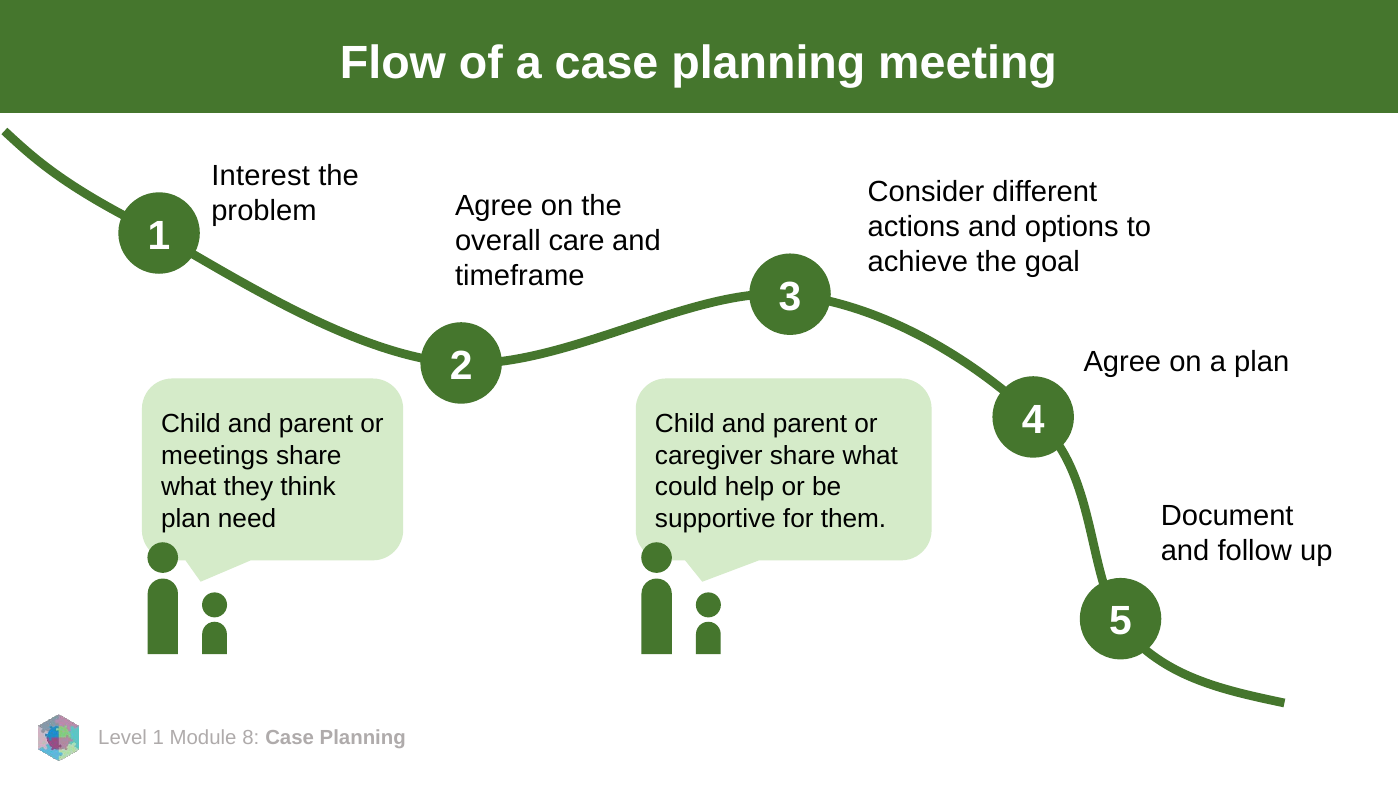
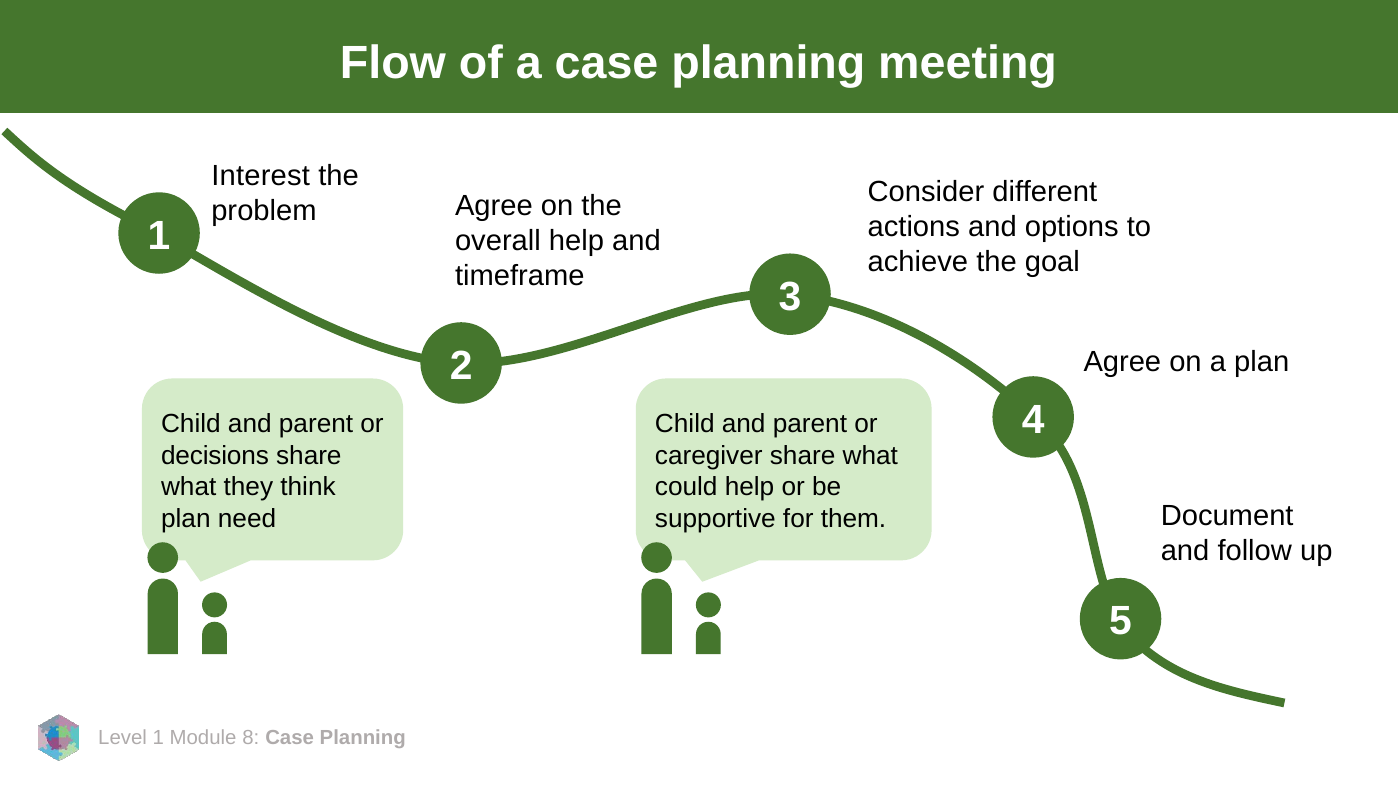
overall care: care -> help (576, 241)
meetings: meetings -> decisions (215, 456)
